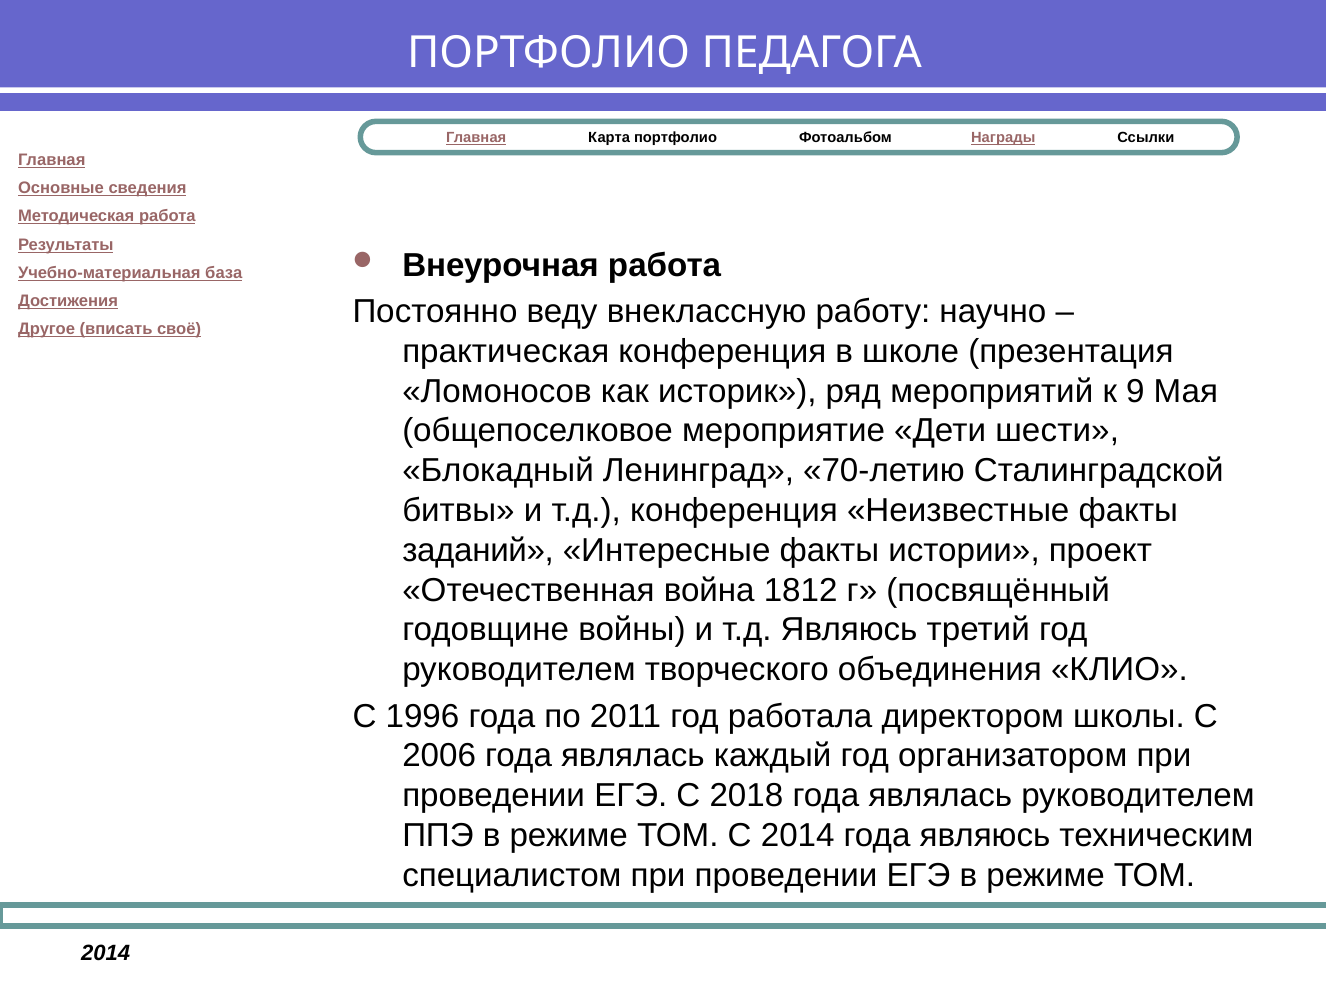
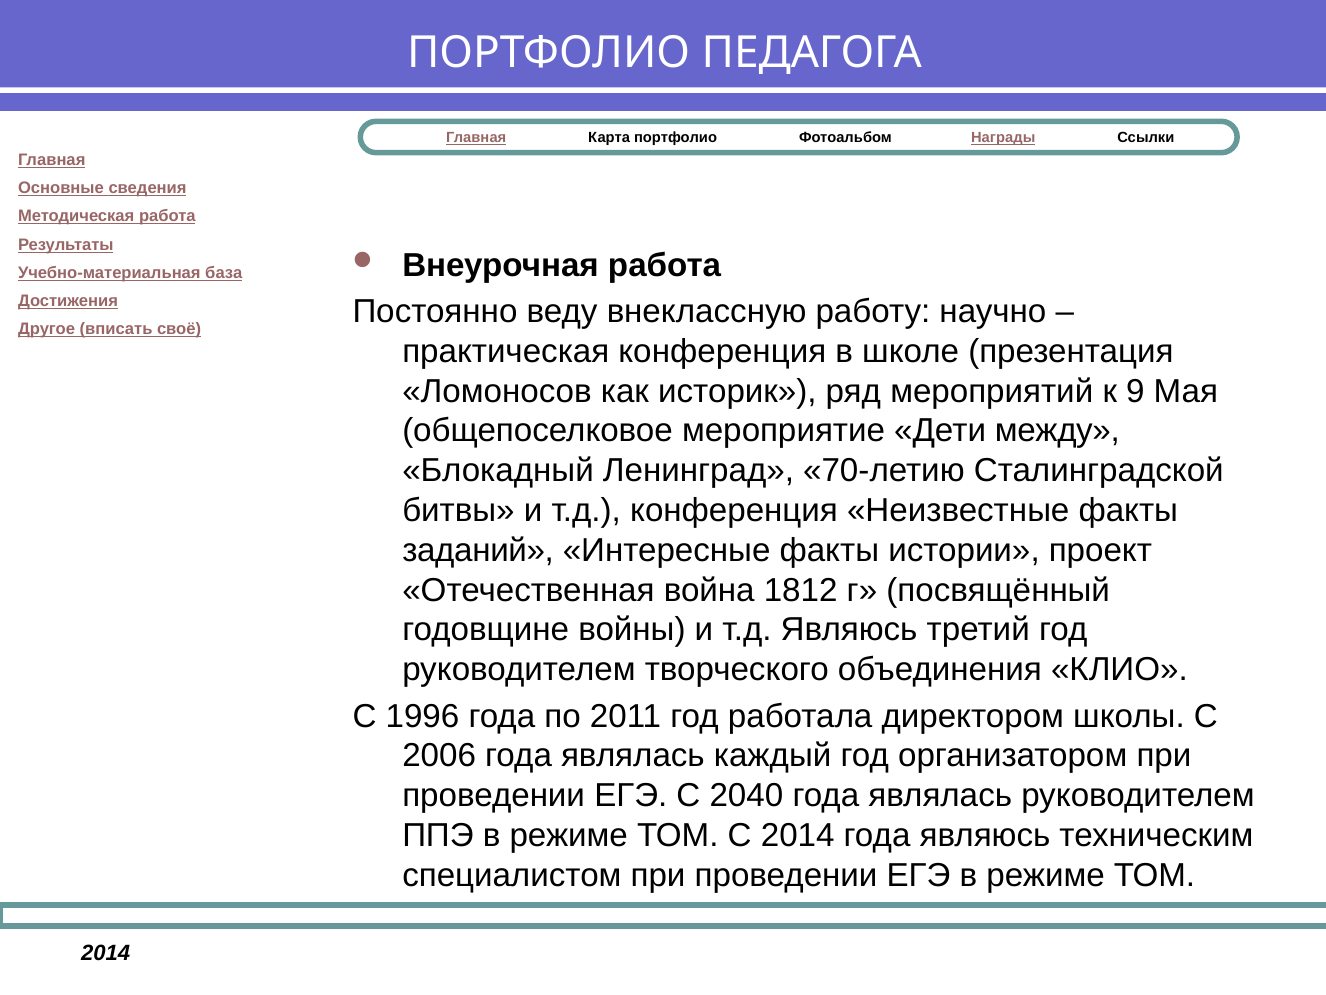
шести: шести -> между (1057, 431)
2018: 2018 -> 2040 (746, 795)
